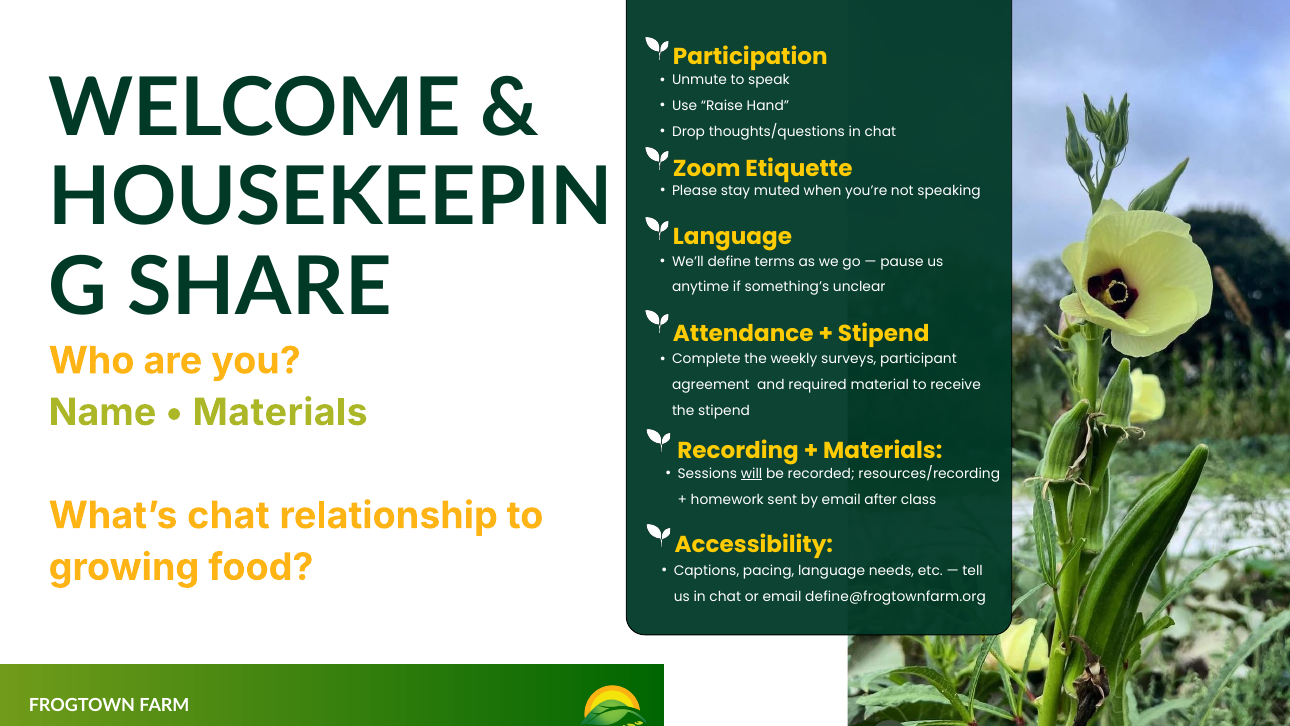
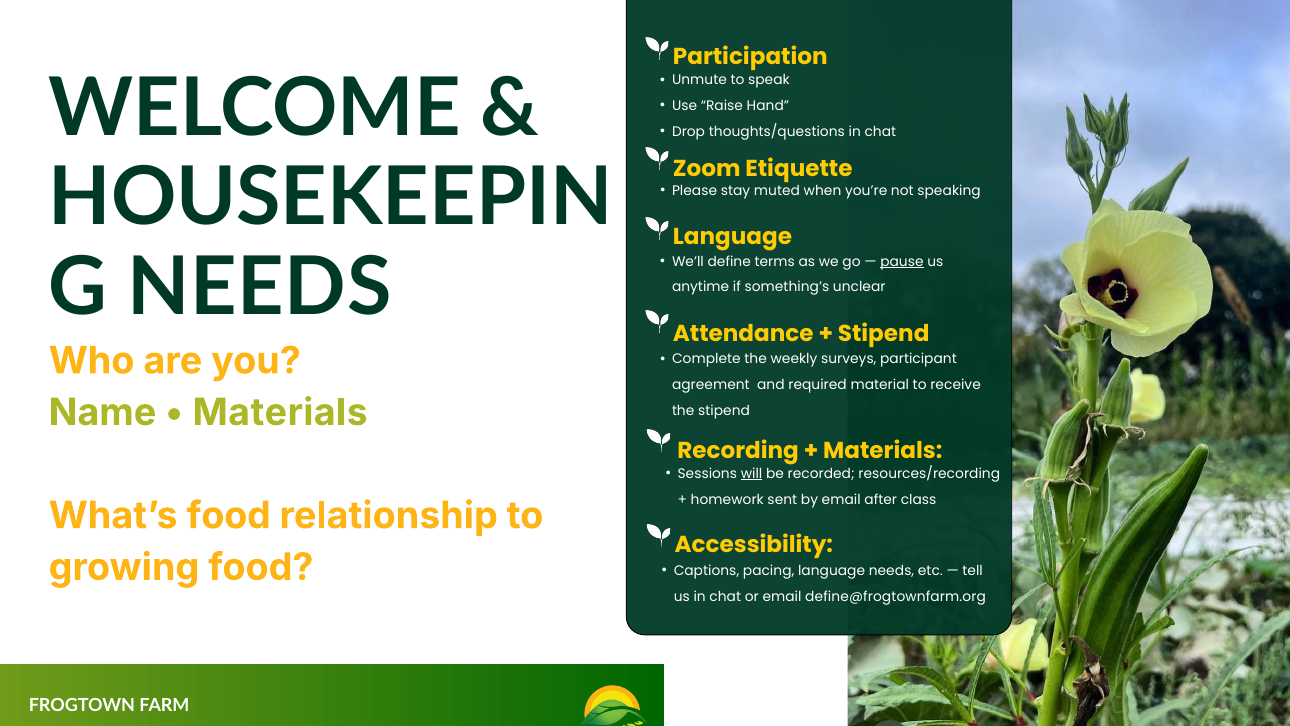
pause underline: none -> present (902, 261)
SHARE: SHARE -> NEEDS (259, 287)
What’s chat: chat -> food (229, 515)
